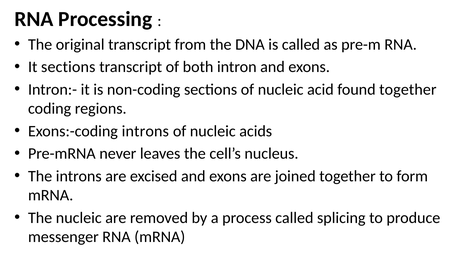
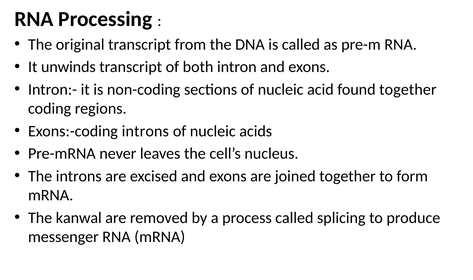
It sections: sections -> unwinds (68, 67)
The nucleic: nucleic -> kanwal (79, 218)
